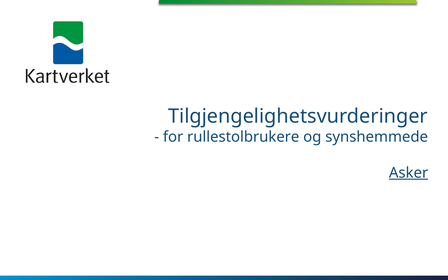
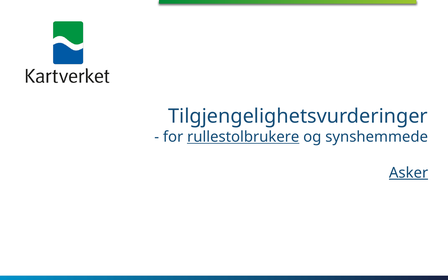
rullestolbrukere underline: none -> present (243, 137)
